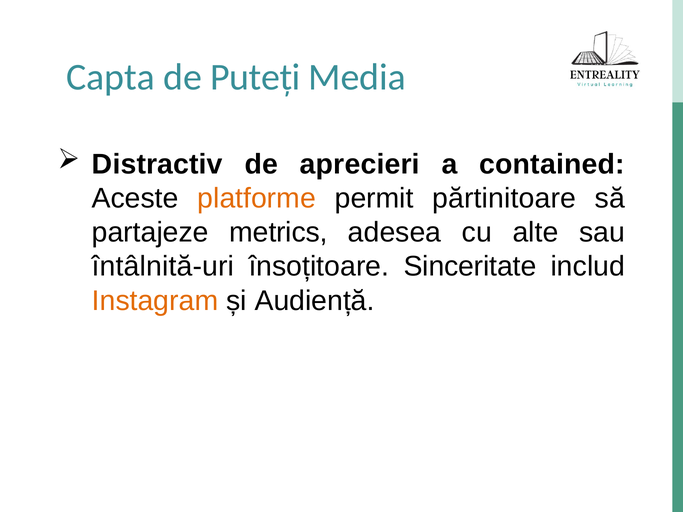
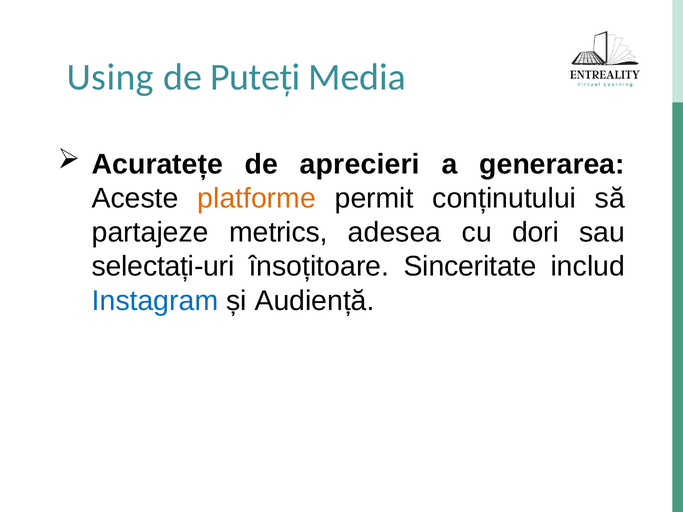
Capta: Capta -> Using (110, 77)
Distractiv: Distractiv -> Acuratețe (157, 164)
contained: contained -> generarea (552, 164)
părtinitoare: părtinitoare -> conținutului (504, 198)
alte: alte -> dori (536, 233)
întâlnită-uri: întâlnită-uri -> selectați-uri (163, 267)
Instagram colour: orange -> blue (155, 301)
